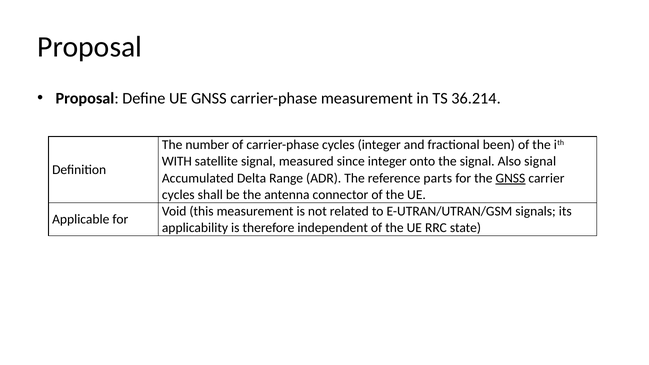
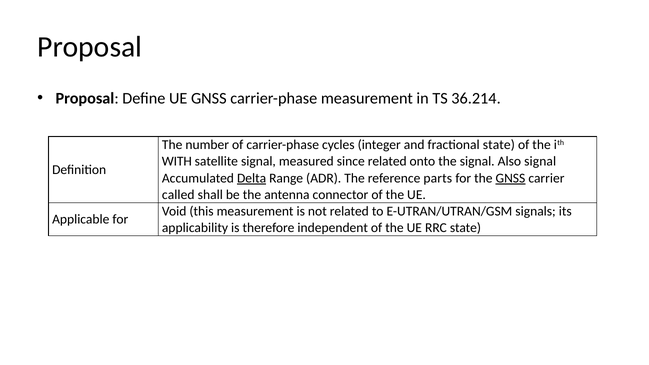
fractional been: been -> state (499, 145)
since integer: integer -> related (387, 162)
Delta underline: none -> present (252, 178)
cycles: cycles -> called (178, 195)
